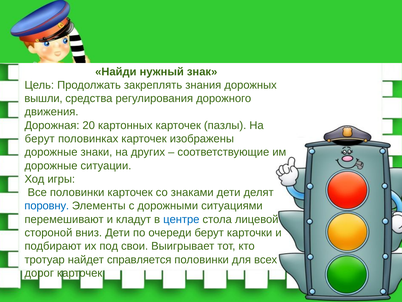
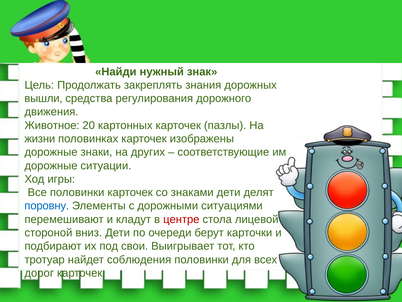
Дорожная: Дорожная -> Животное (52, 125)
берут: берут -> жизни (40, 139)
центре colour: blue -> red (181, 219)
справляется: справляется -> соблюдения (139, 259)
